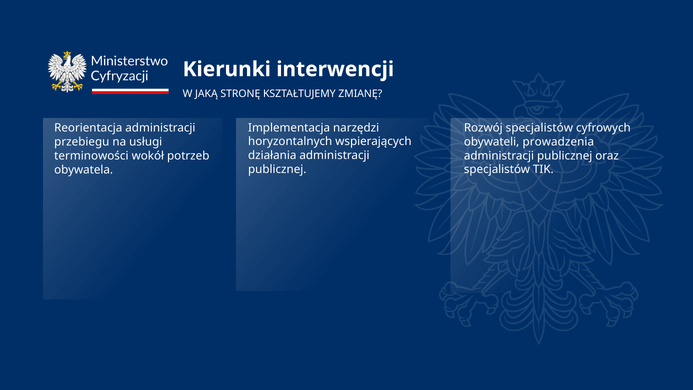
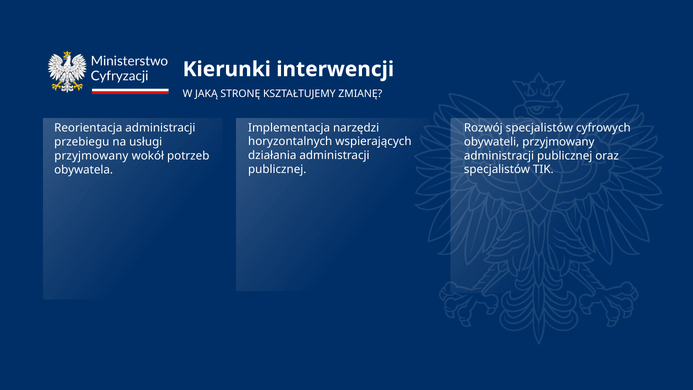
obywateli prowadzenia: prowadzenia -> przyjmowany (558, 142)
terminowości: terminowości -> przyjmowany (91, 156)
